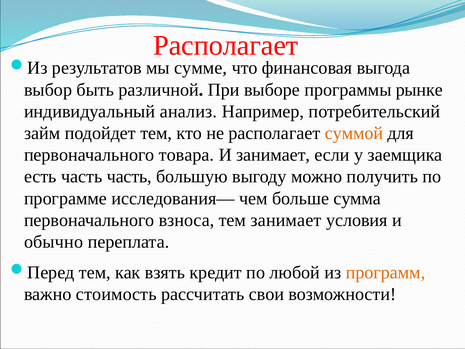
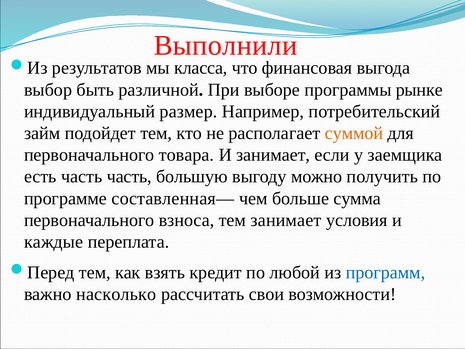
Располагает: Располагает -> Выполнили (225, 45)
сумме: сумме -> класса (201, 68)
анализ: анализ -> размер (189, 111)
исследования—: исследования— -> составленная— (173, 198)
обычно: обычно -> каждые (54, 242)
программ colour: orange -> blue (385, 272)
стоимость: стоимость -> насколько (116, 294)
